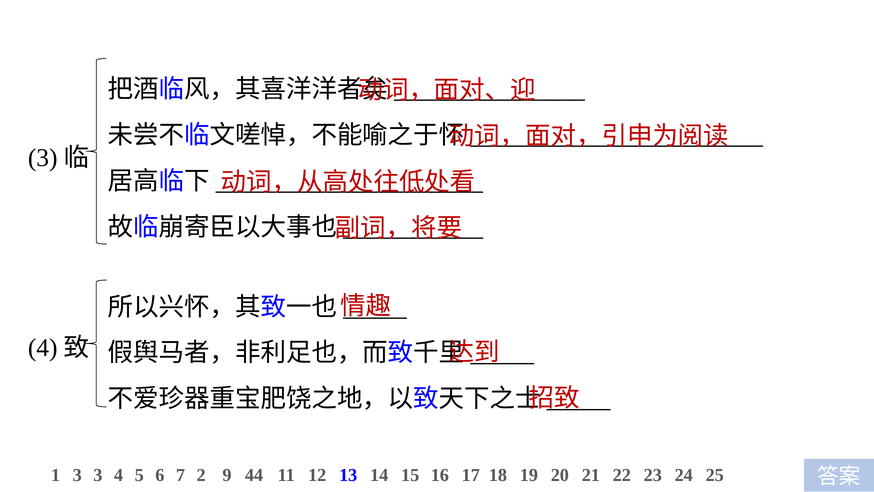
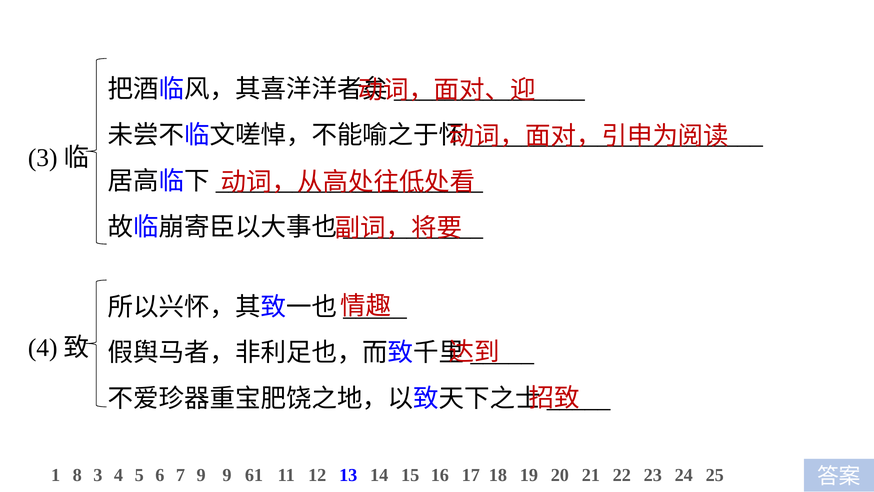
1 3: 3 -> 8 (77, 475)
7 2: 2 -> 9 (201, 475)
44: 44 -> 61 (254, 475)
